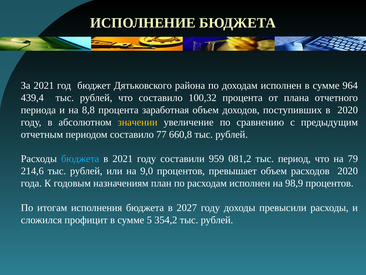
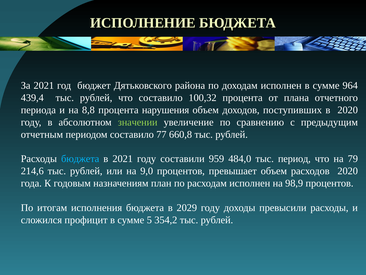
заработная: заработная -> нарушения (166, 110)
значении colour: yellow -> light green (138, 122)
081,2: 081,2 -> 484,0 (240, 159)
2027: 2027 -> 2029 (187, 207)
